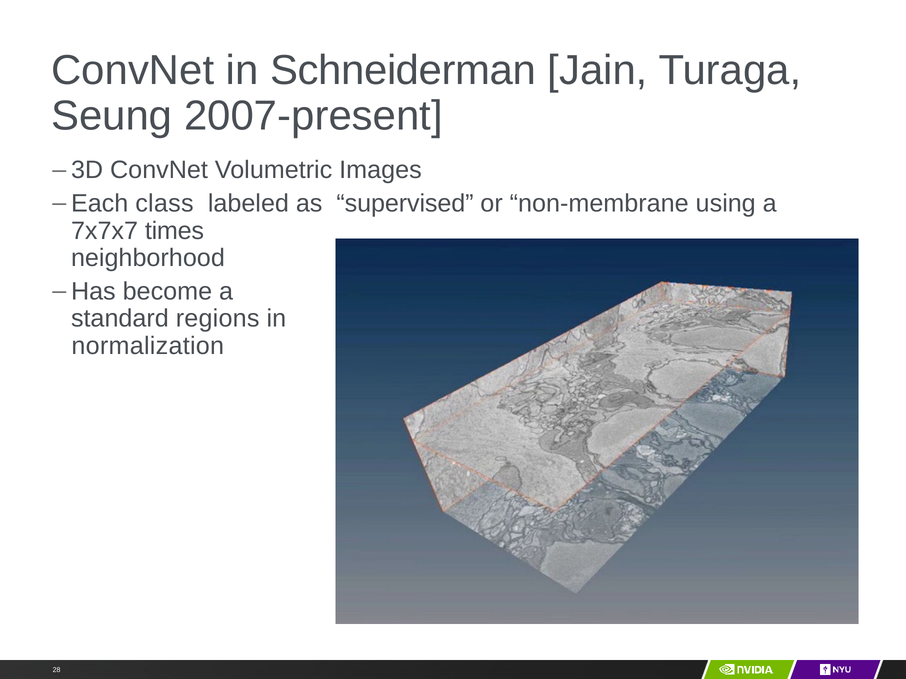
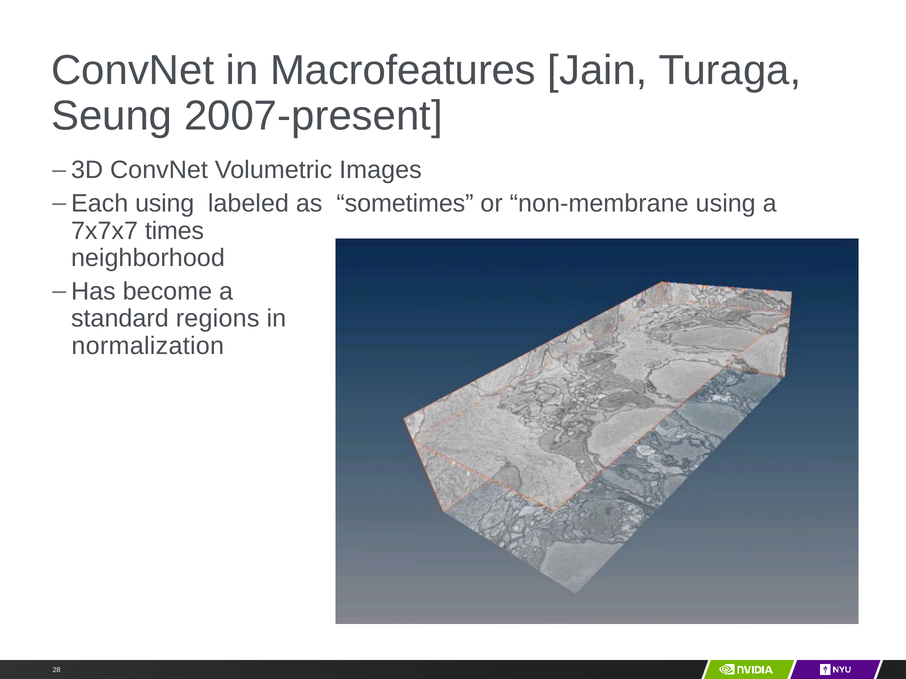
Schneiderman: Schneiderman -> Macrofeatures (403, 71)
Each class: class -> using (165, 204)
supervised: supervised -> sometimes (405, 204)
